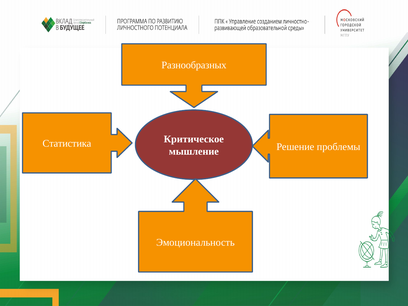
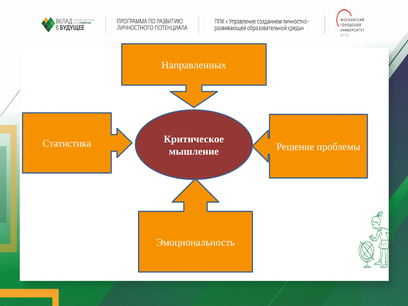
Разнообразных: Разнообразных -> Направленных (194, 65)
